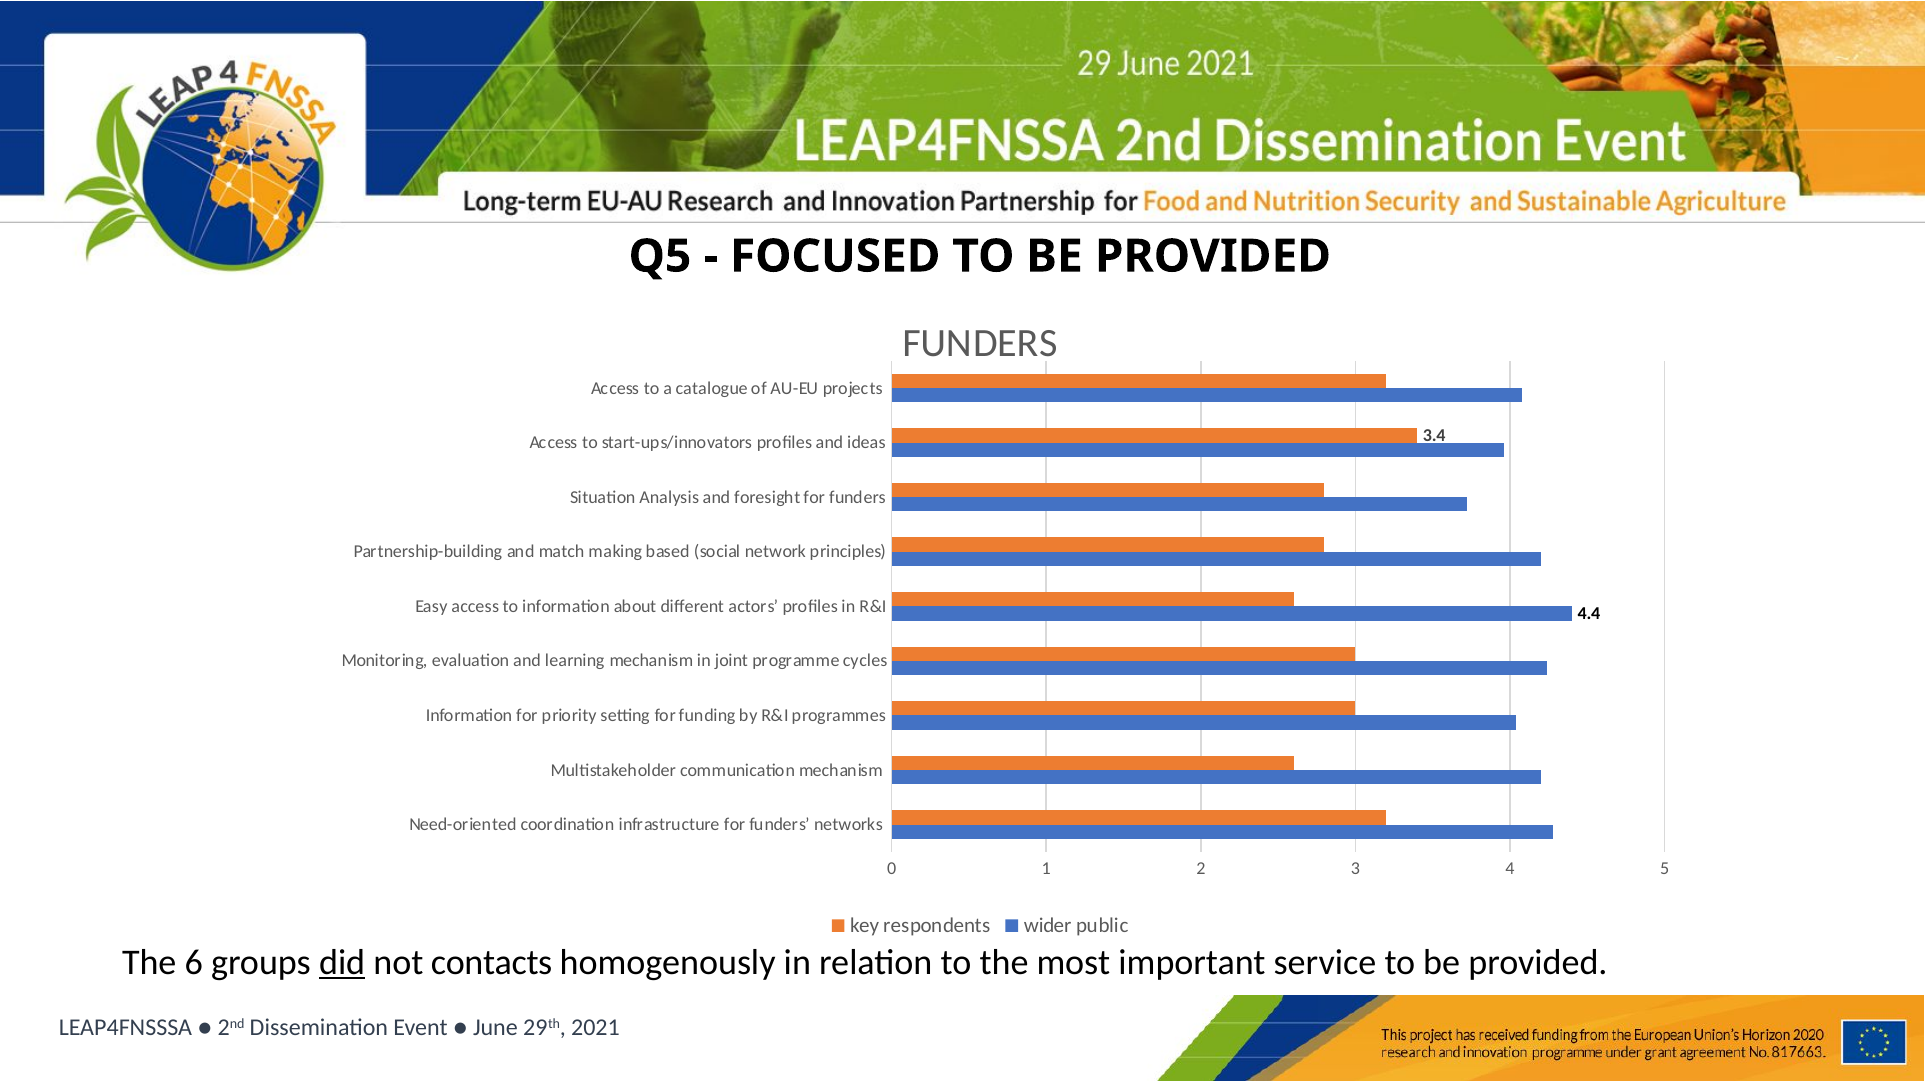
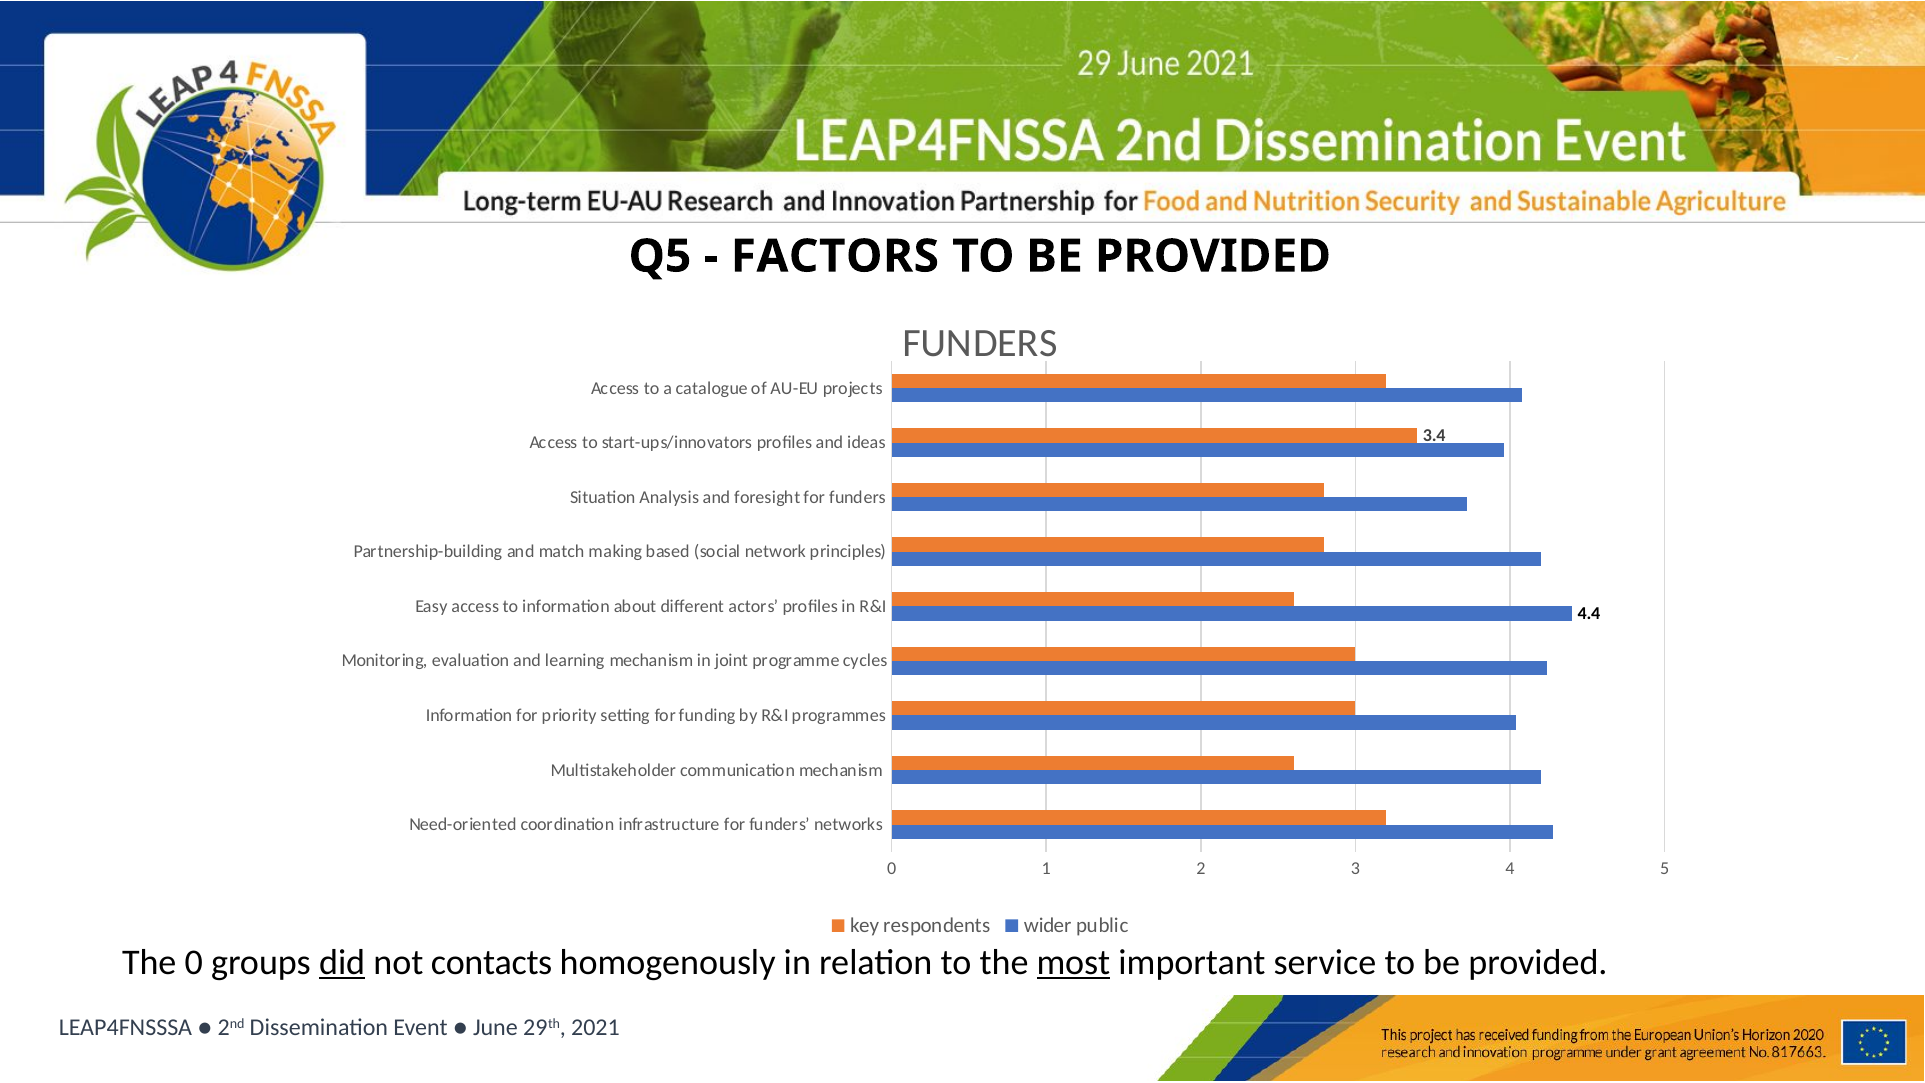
FOCUSED: FOCUSED -> FACTORS (835, 256)
The 6: 6 -> 0 (194, 962)
most underline: none -> present (1073, 962)
